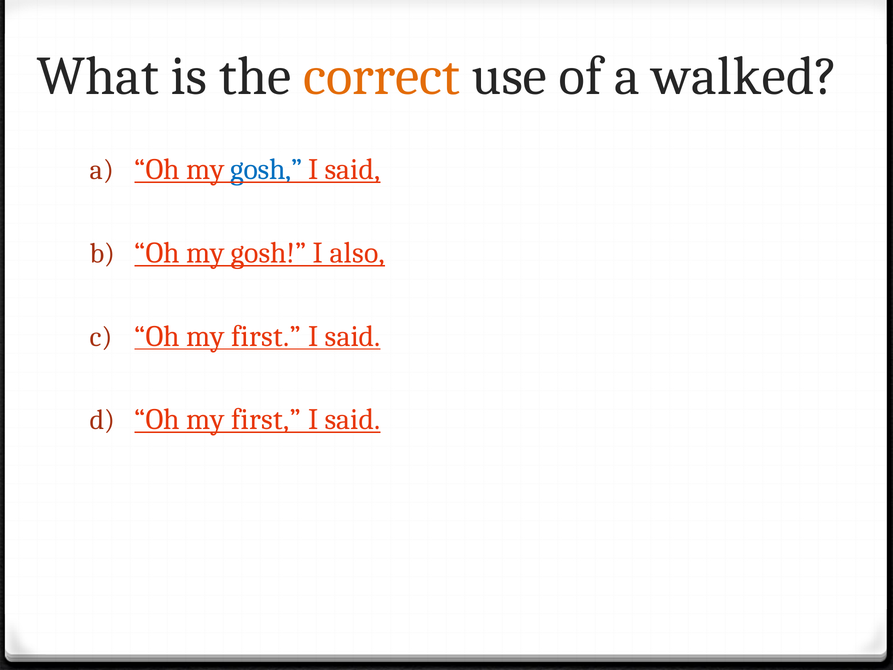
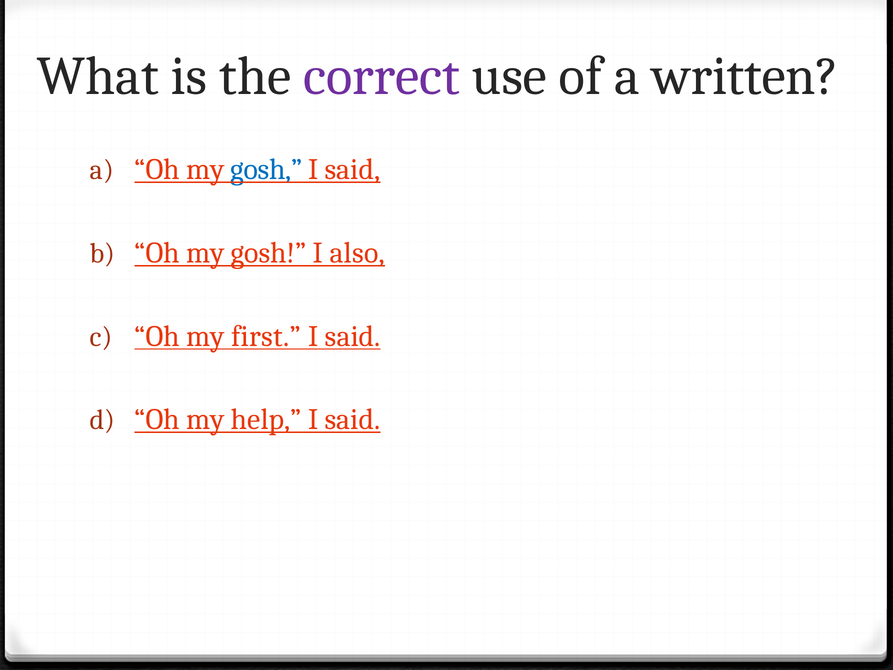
correct colour: orange -> purple (382, 76)
walked: walked -> written (745, 76)
first: first -> help (266, 419)
